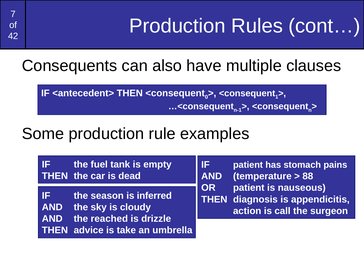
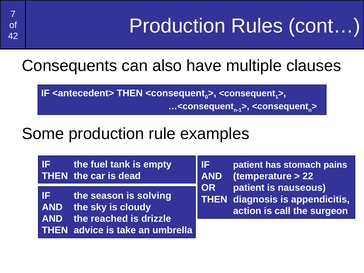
88: 88 -> 22 (308, 176)
inferred: inferred -> solving (154, 196)
